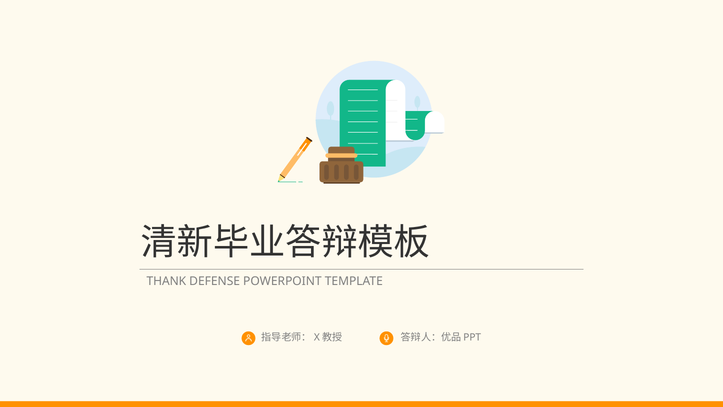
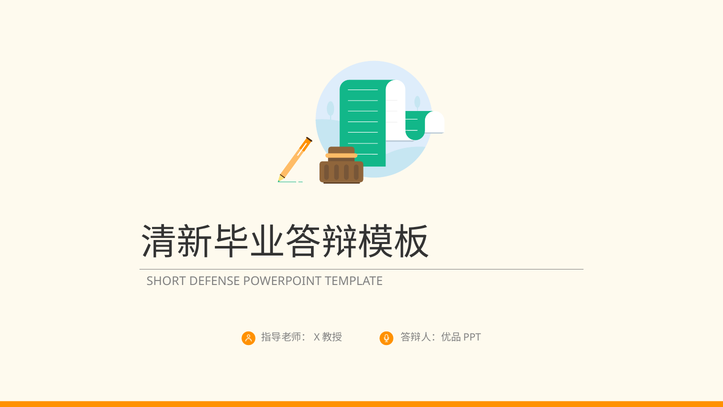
THANK: THANK -> SHORT (166, 281)
